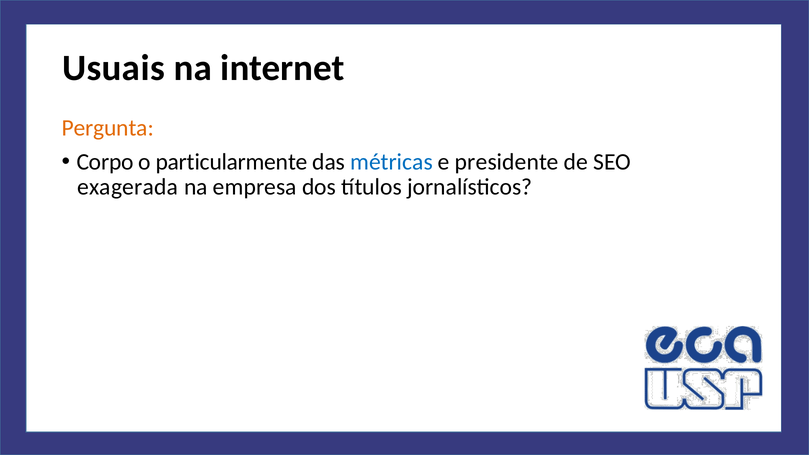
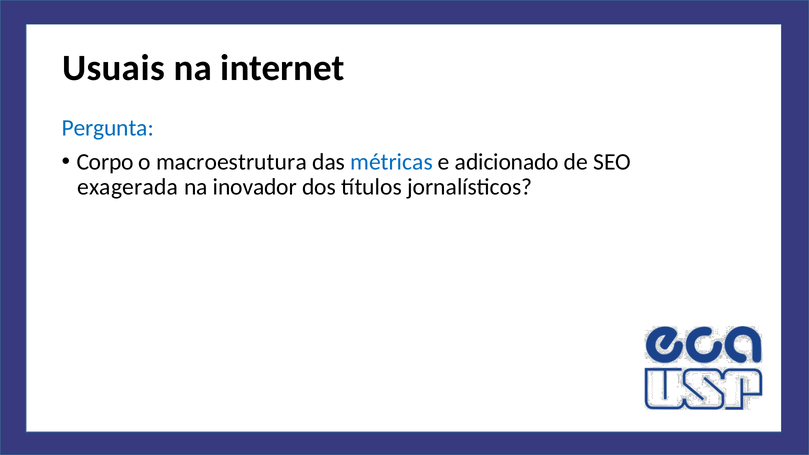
Pergunta colour: orange -> blue (108, 128)
particularmente: particularmente -> macroestrutura (231, 162)
presidente: presidente -> adicionado (507, 162)
empresa: empresa -> inovador (255, 187)
